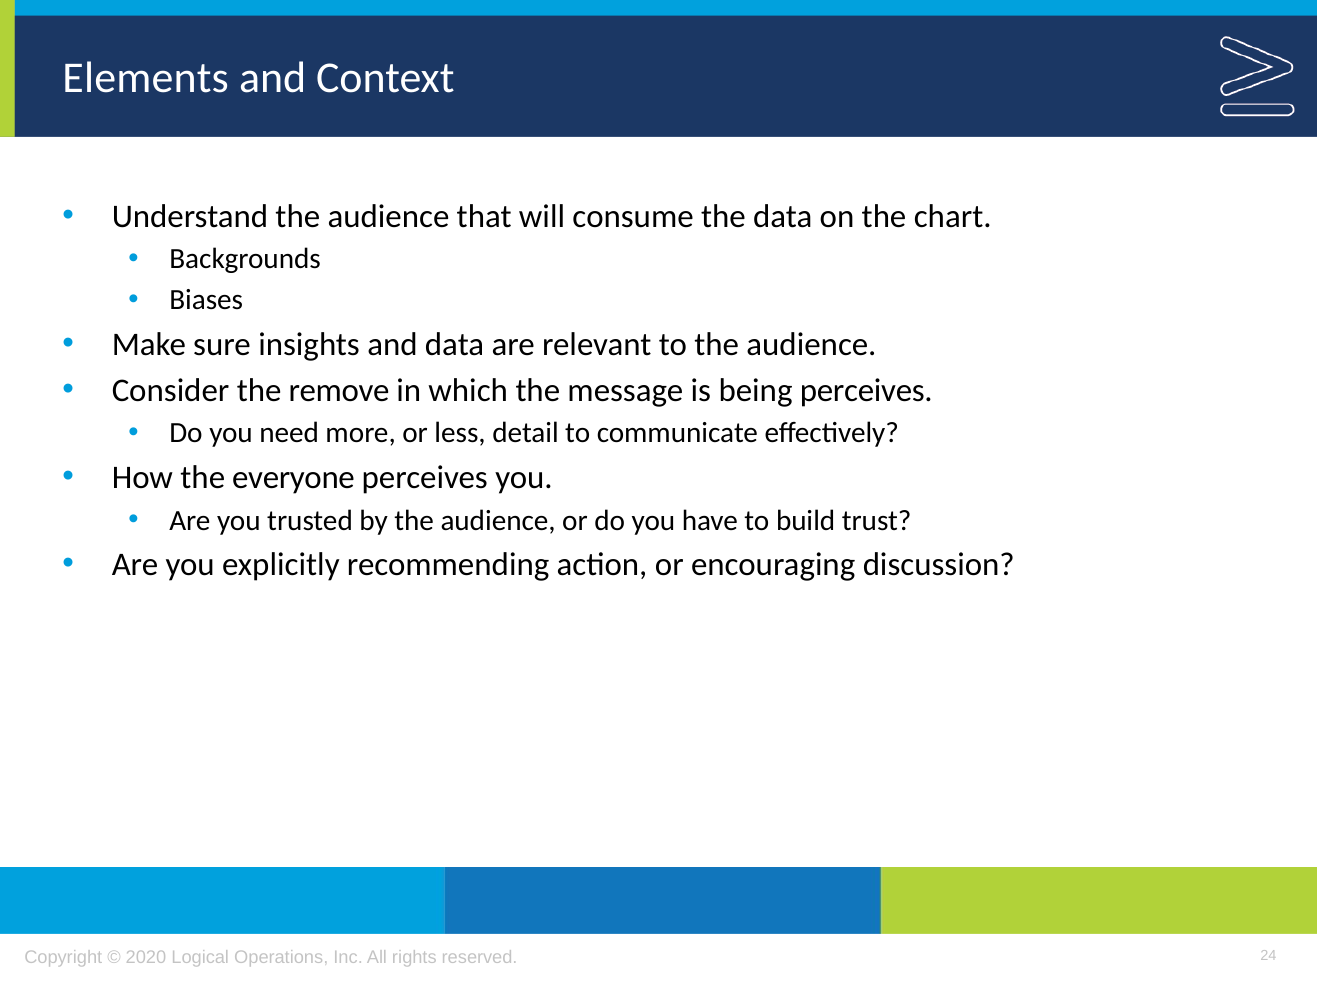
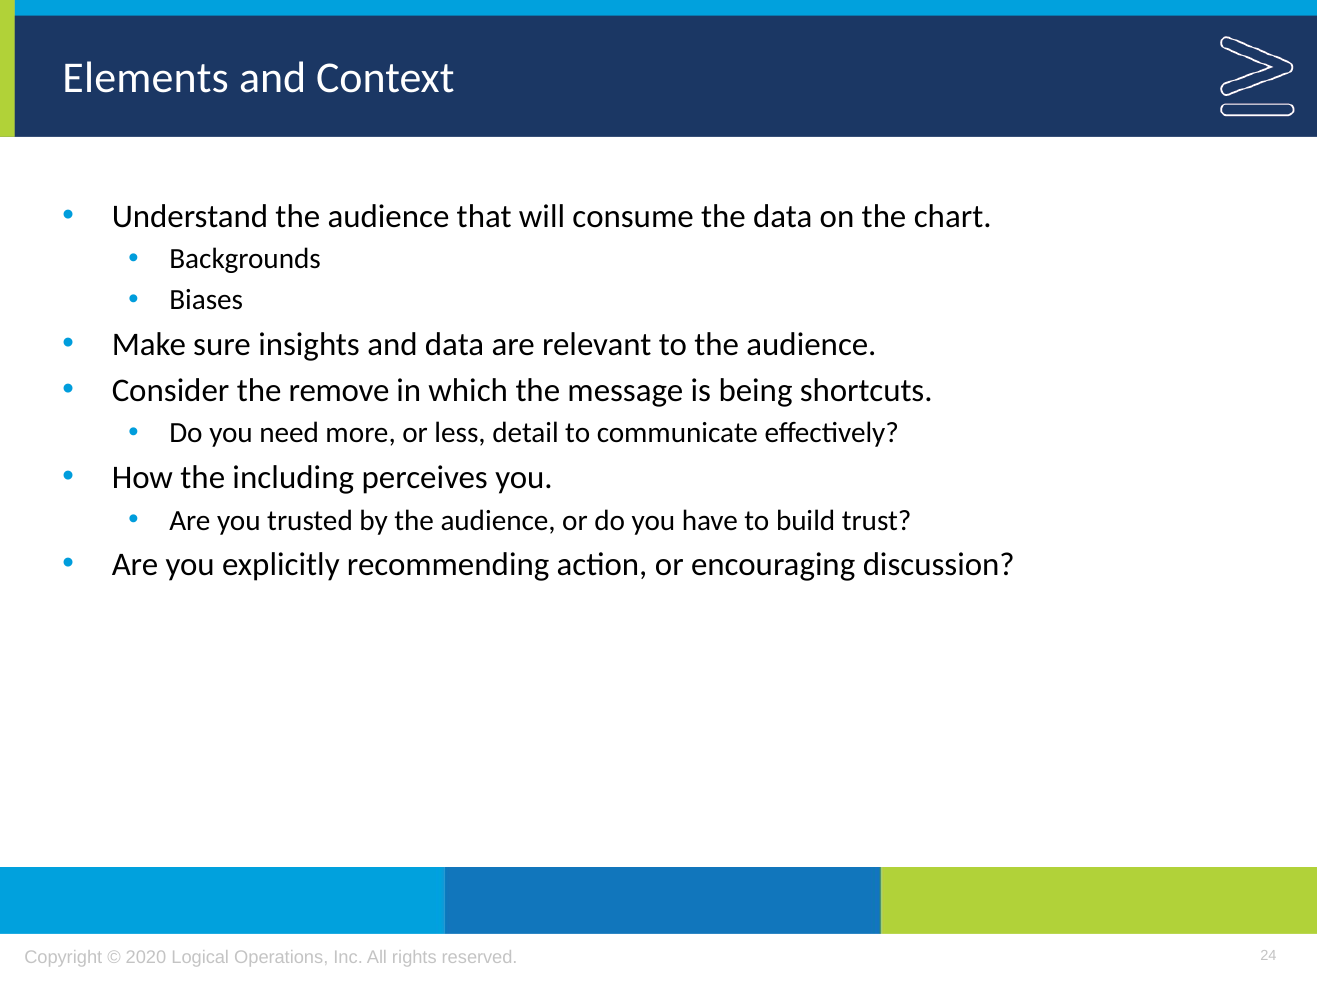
being perceives: perceives -> shortcuts (866, 390)
everyone: everyone -> including (293, 477)
